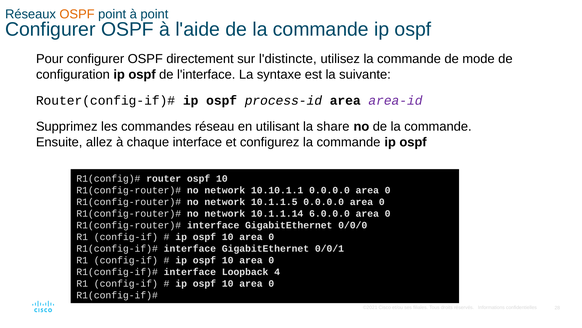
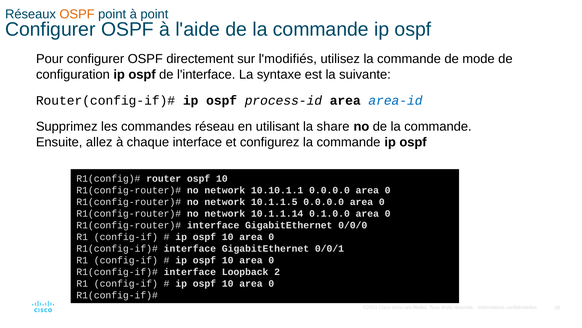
l'distincte: l'distincte -> l'modifiés (288, 59)
area-id colour: purple -> blue (395, 100)
6.0.0.0: 6.0.0.0 -> 0.1.0.0 (329, 213)
4: 4 -> 2 (277, 271)
